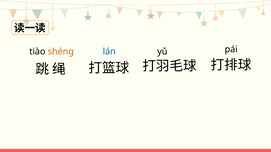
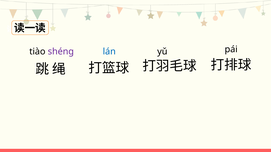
shéng colour: orange -> purple (61, 52)
